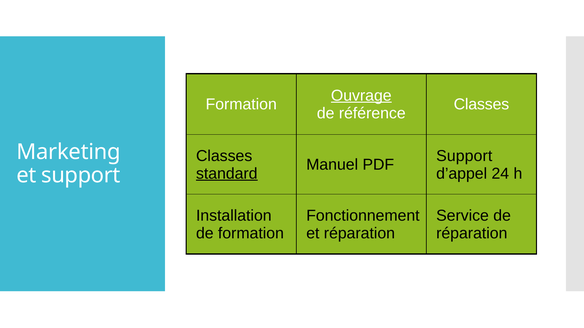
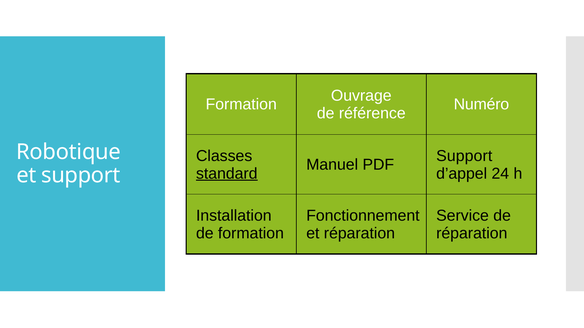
Ouvrage underline: present -> none (361, 96)
Classes: Classes -> Numéro (481, 104)
Marketing: Marketing -> Robotique (69, 152)
